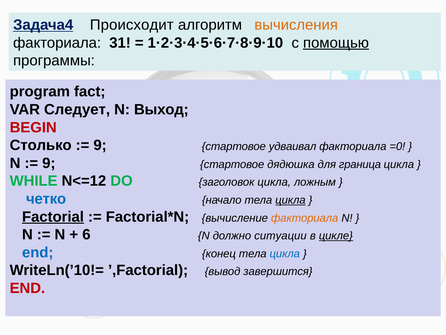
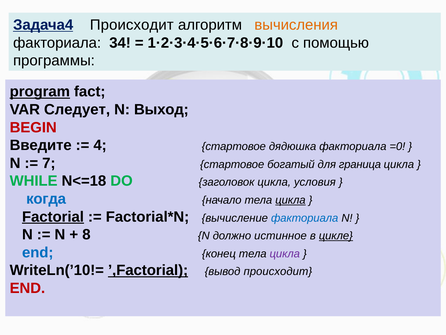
31: 31 -> 34 (120, 43)
помощью underline: present -> none (336, 43)
program underline: none -> present (40, 92)
Столько: Столько -> Введите (41, 145)
9: 9 -> 4 (100, 145)
удваивал: удваивал -> дядюшка (293, 146)
9: 9 -> 7 (49, 163)
дядюшка: дядюшка -> богатый (291, 164)
N<=12: N<=12 -> N<=18 (84, 181)
ложным: ложным -> условия (315, 182)
четко: четко -> когда (46, 199)
факториала colour: orange -> blue (305, 218)
6: 6 -> 8 (86, 234)
ситуации: ситуации -> истинное (280, 236)
цикла colour: blue -> purple (285, 253)
’,Factorial underline: none -> present (148, 270)
вывод завершится: завершится -> происходит (278, 271)
